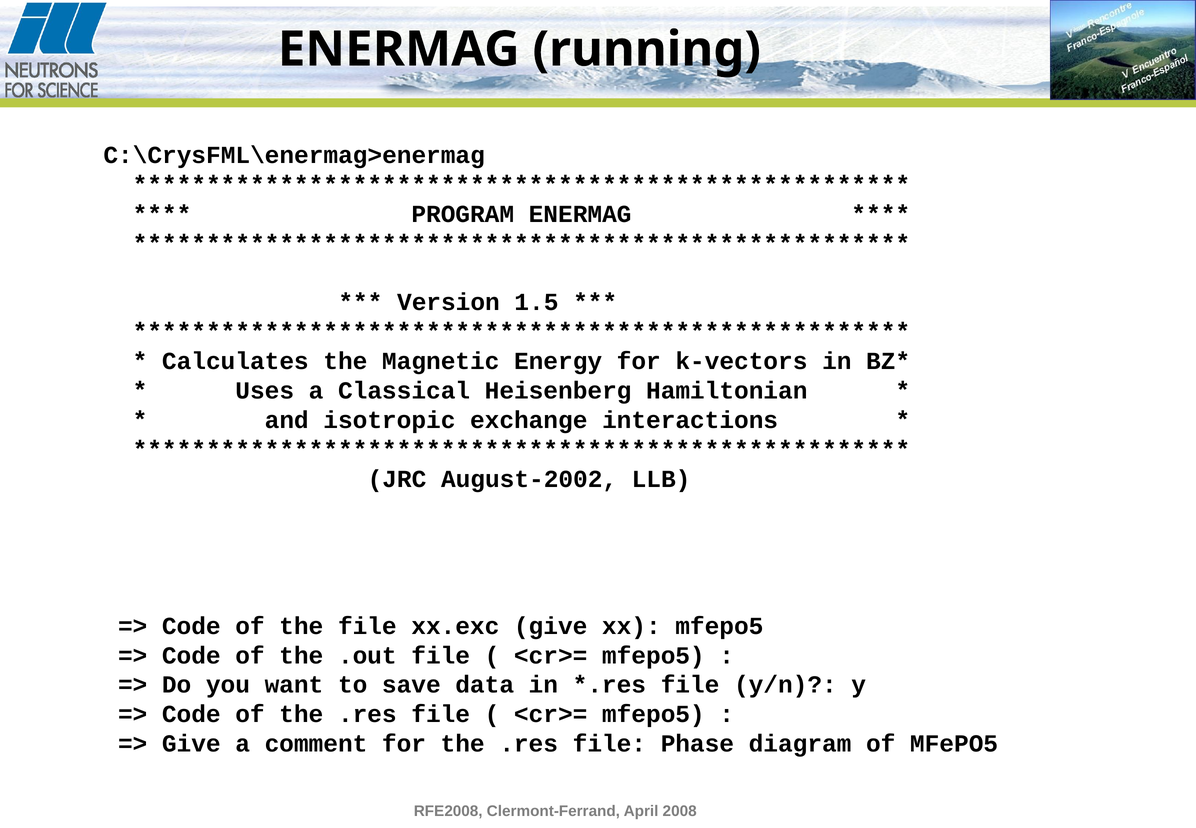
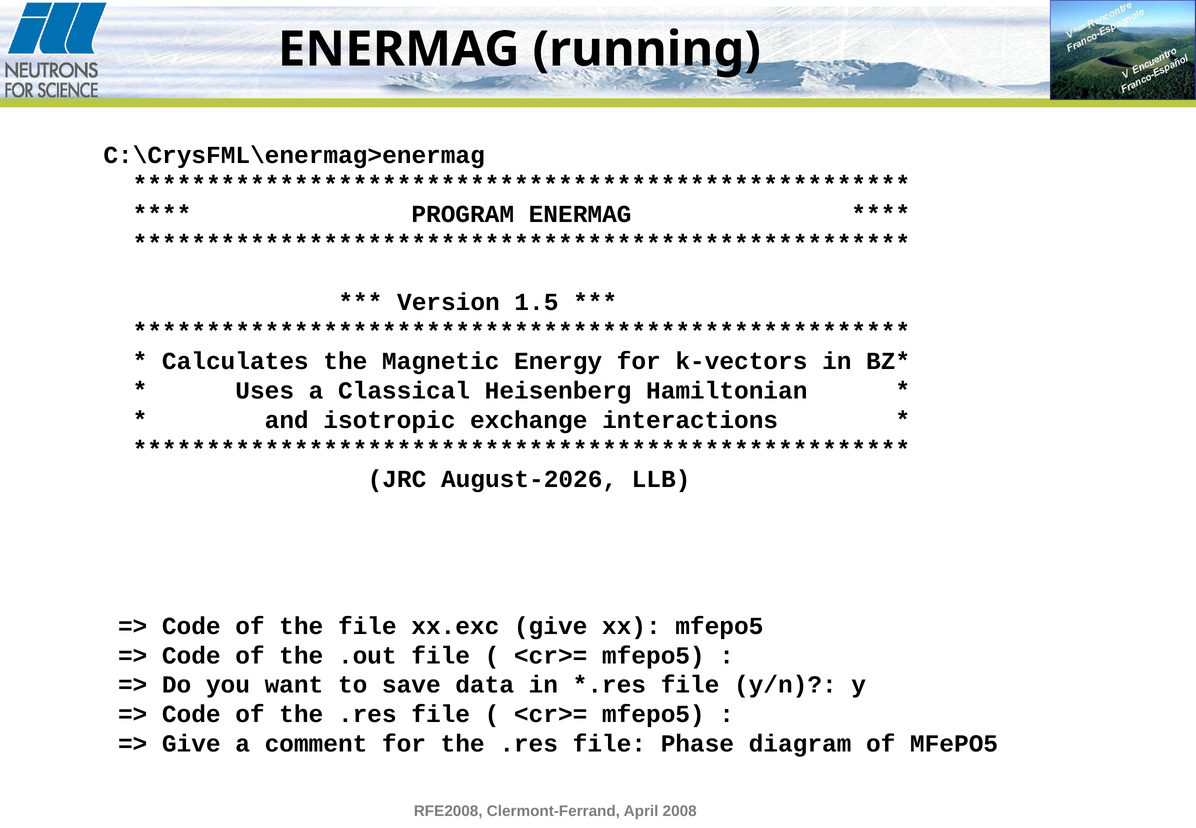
August-2002: August-2002 -> August-2026 (529, 479)
